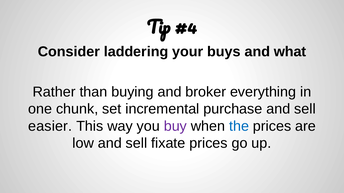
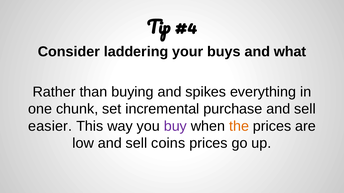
broker: broker -> spikes (206, 92)
the colour: blue -> orange (239, 126)
fixate: fixate -> coins (168, 144)
